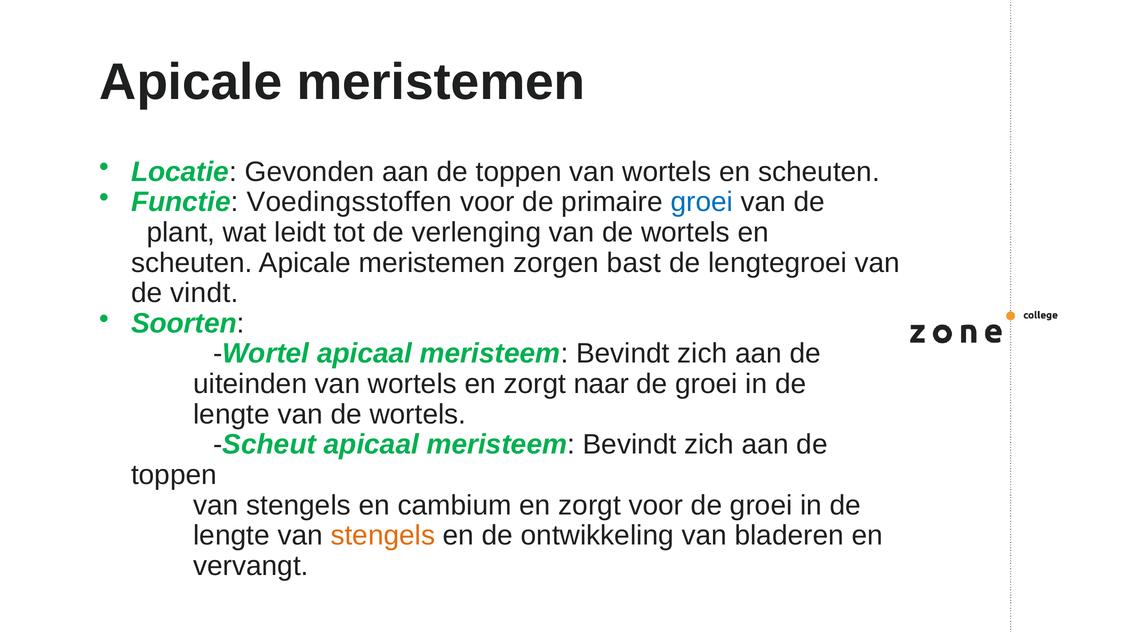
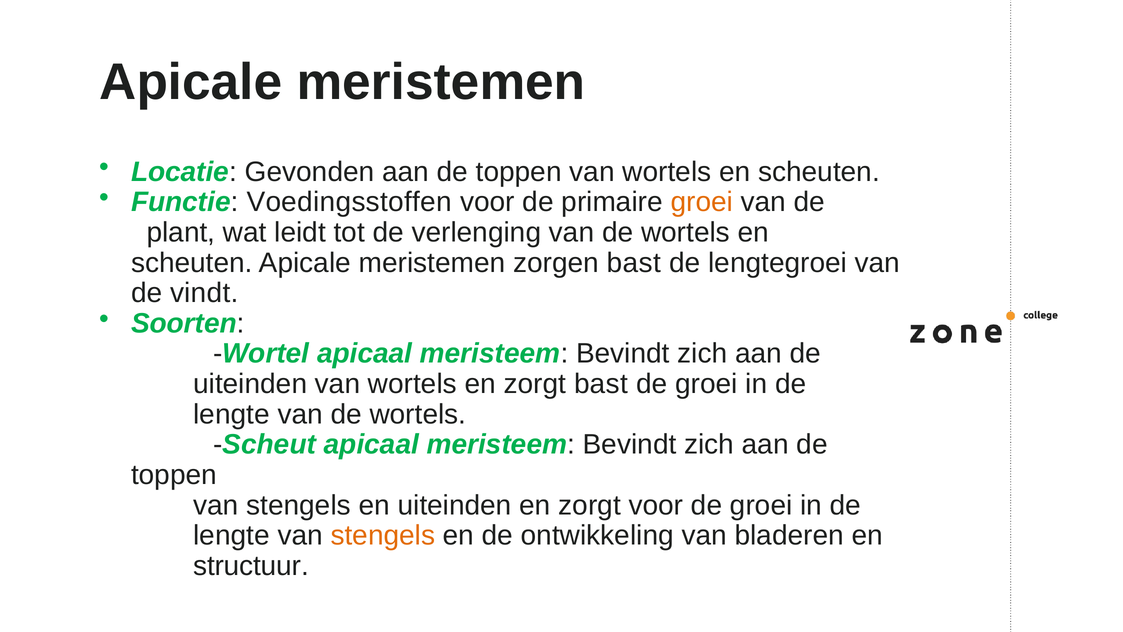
groei colour: blue -> orange (702, 202)
zorgt naar: naar -> bast (601, 384)
en cambium: cambium -> uiteinden (455, 505)
vervangt: vervangt -> structuur (251, 566)
